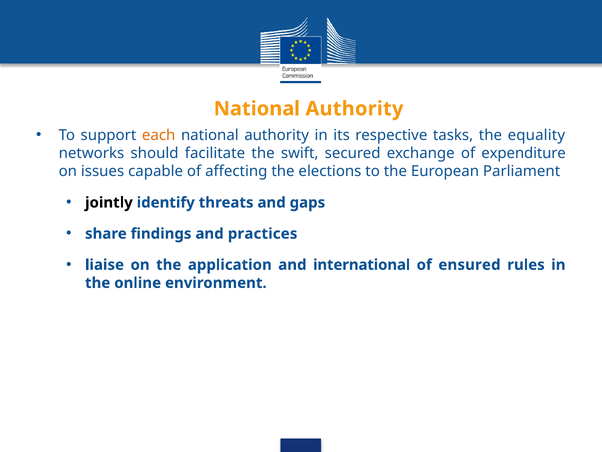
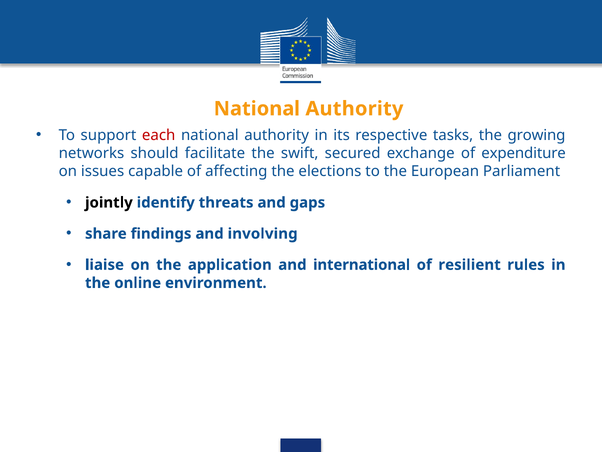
each colour: orange -> red (159, 135)
equality: equality -> growing (536, 135)
practices: practices -> involving (263, 233)
ensured: ensured -> resilient (470, 265)
